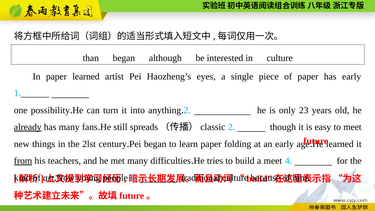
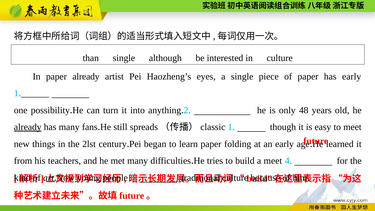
than began: began -> single (124, 58)
paper learned: learned -> already (86, 76)
23: 23 -> 48 (304, 110)
2: 2 -> 1 (230, 127)
from underline: present -> none (23, 161)
